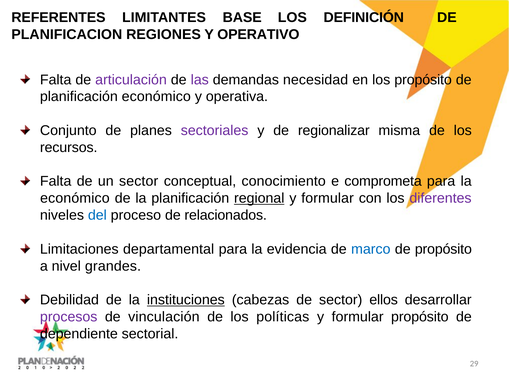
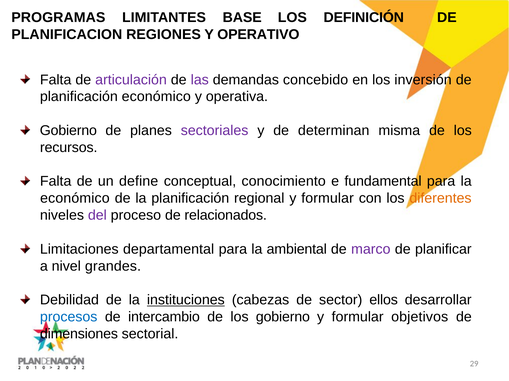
REFERENTES: REFERENTES -> PROGRAMAS (58, 17)
necesidad: necesidad -> concebido (316, 80)
los propósito: propósito -> inversión (423, 80)
Conjunto: Conjunto -> Gobierno (68, 131)
regionalizar: regionalizar -> determinan (334, 131)
un sector: sector -> define (139, 182)
comprometa: comprometa -> fundamental (383, 182)
regional underline: present -> none (259, 199)
diferentes colour: purple -> orange (440, 199)
del colour: blue -> purple (97, 216)
evidencia: evidencia -> ambiental (297, 250)
marco colour: blue -> purple (371, 250)
de propósito: propósito -> planificar (443, 250)
procesos colour: purple -> blue (69, 317)
vinculación: vinculación -> intercambio (164, 317)
los políticas: políticas -> gobierno (283, 317)
formular propósito: propósito -> objetivos (420, 317)
dependiente: dependiente -> dimensiones (79, 334)
